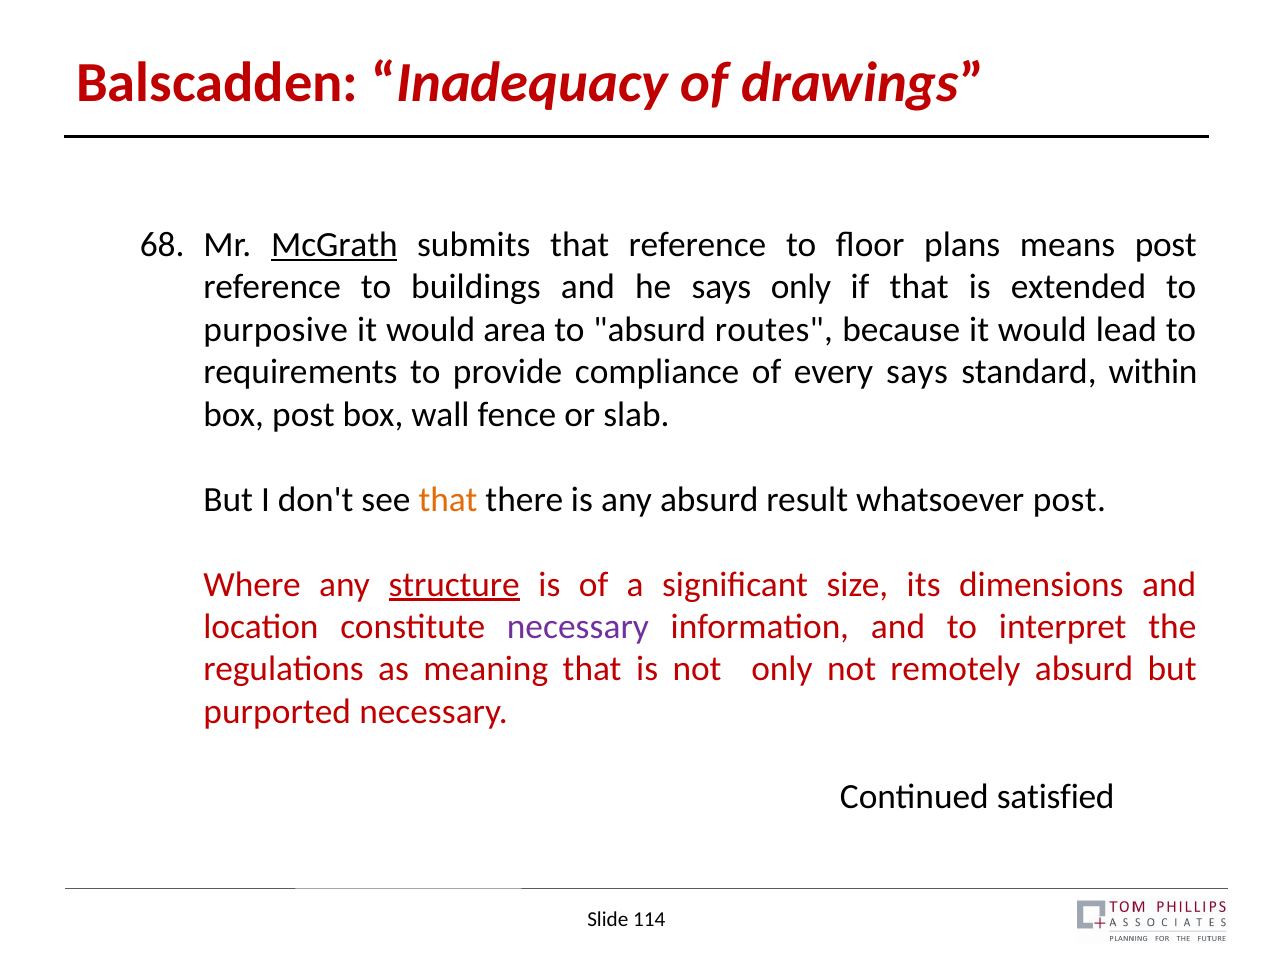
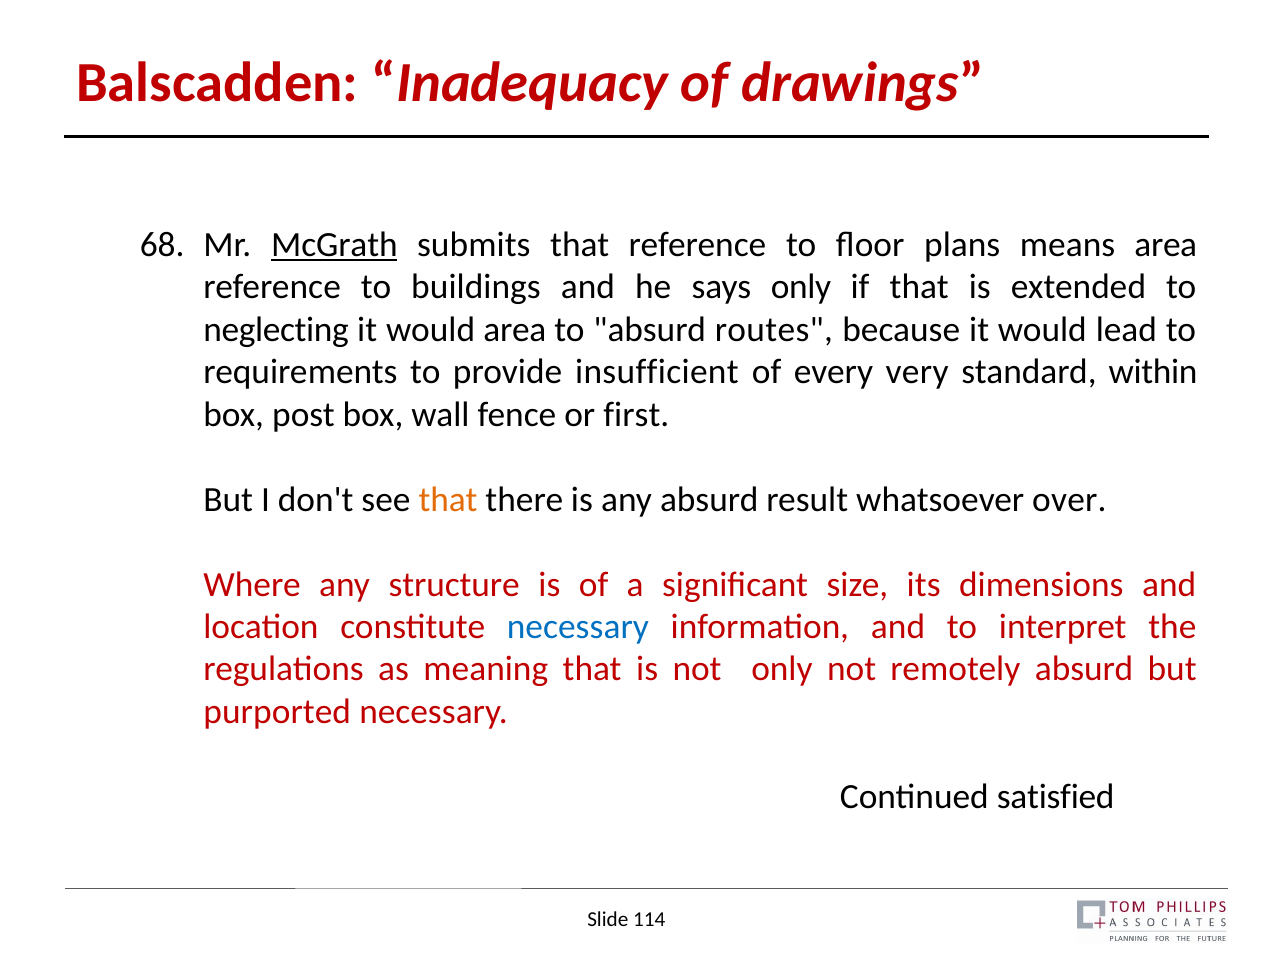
means post: post -> area (1166, 245)
purposive: purposive -> neglecting (276, 329)
compliance: compliance -> insufficient (657, 372)
every says: says -> very (917, 372)
slab: slab -> first (636, 414)
whatsoever post: post -> over (1069, 499)
structure underline: present -> none (454, 584)
necessary colour: purple -> blue (578, 627)
